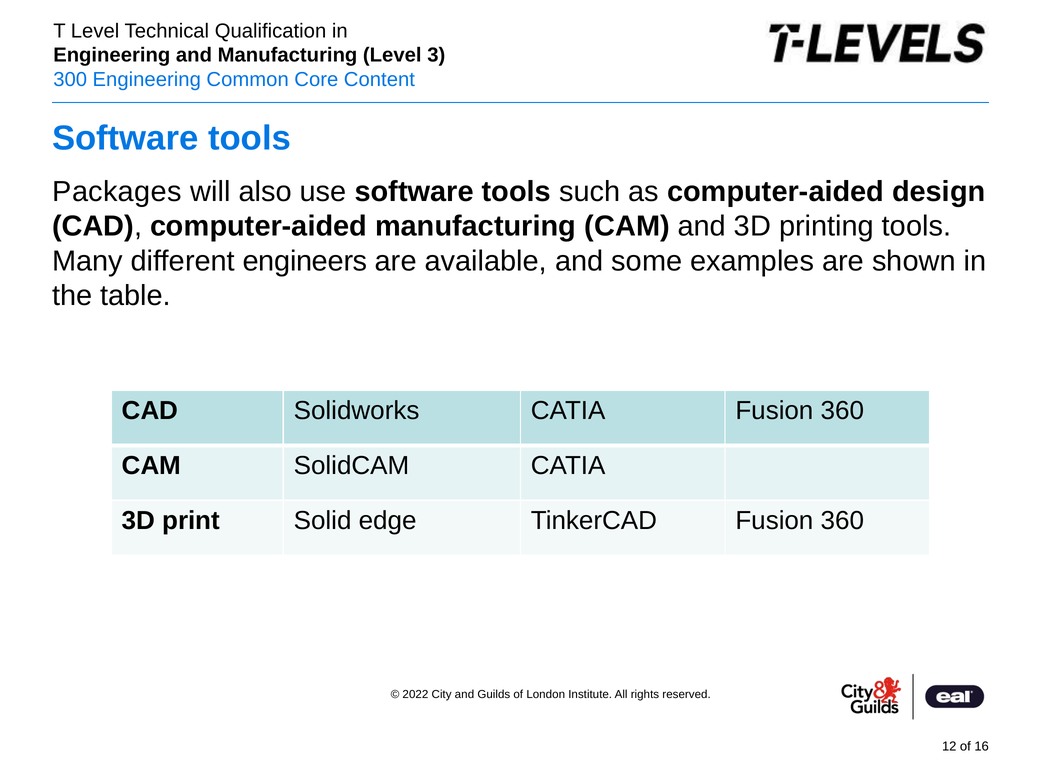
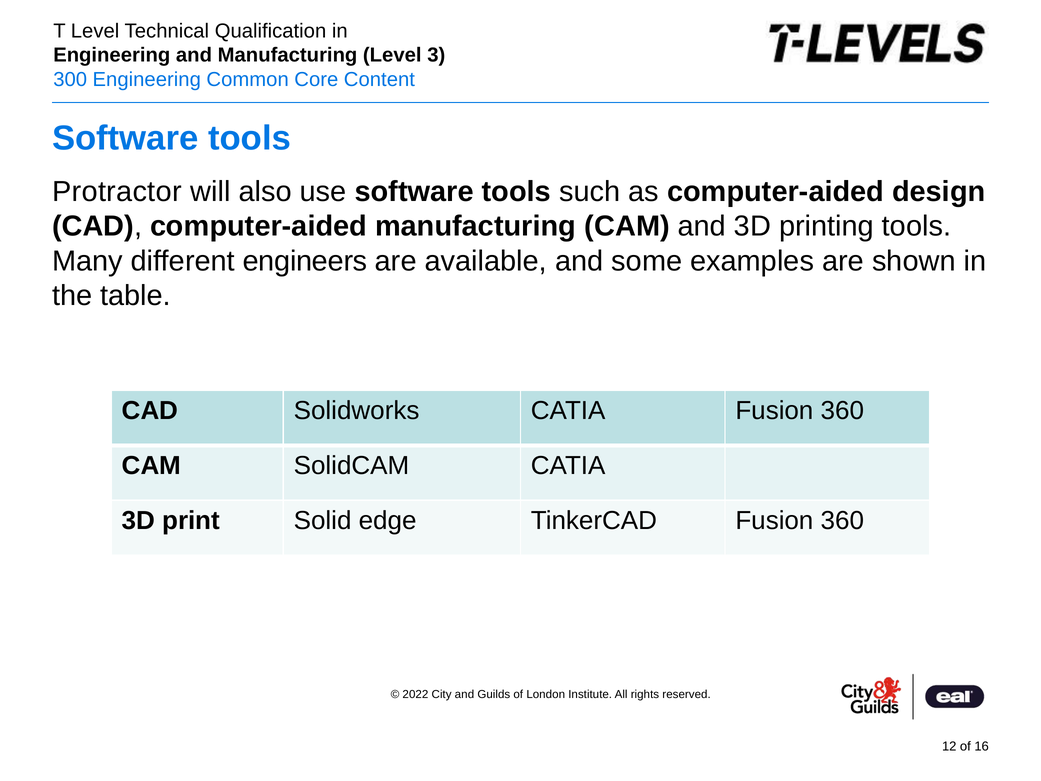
Packages: Packages -> Protractor (117, 192)
